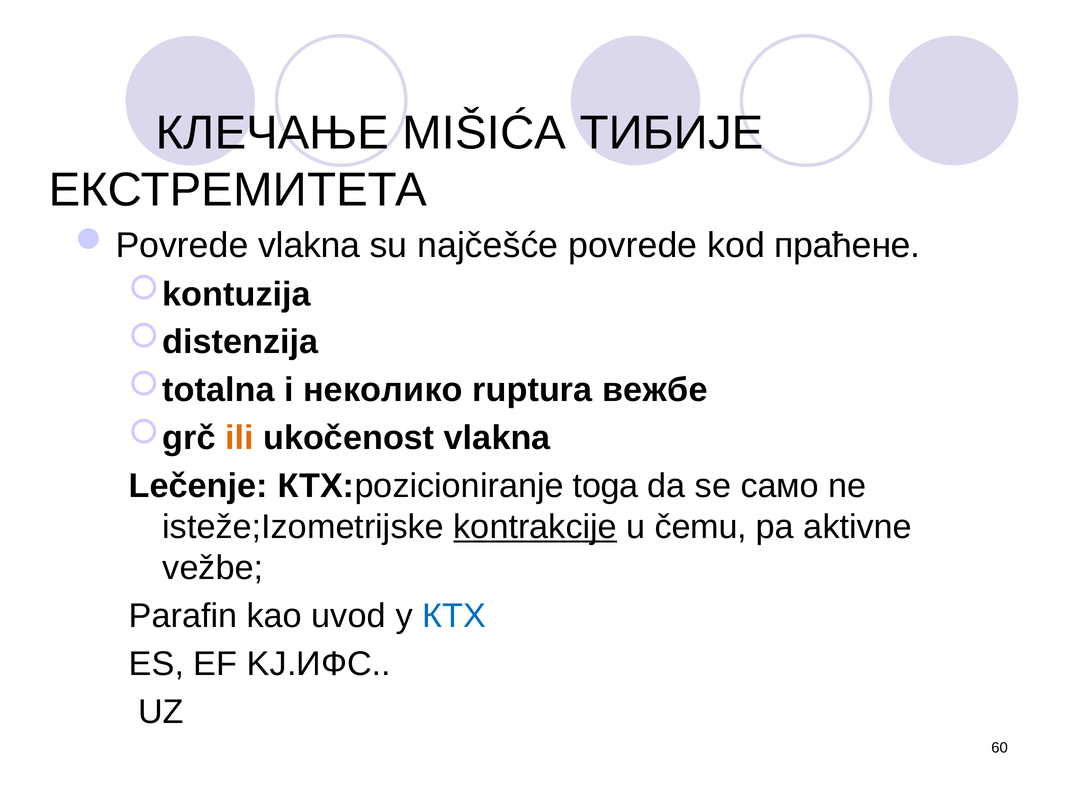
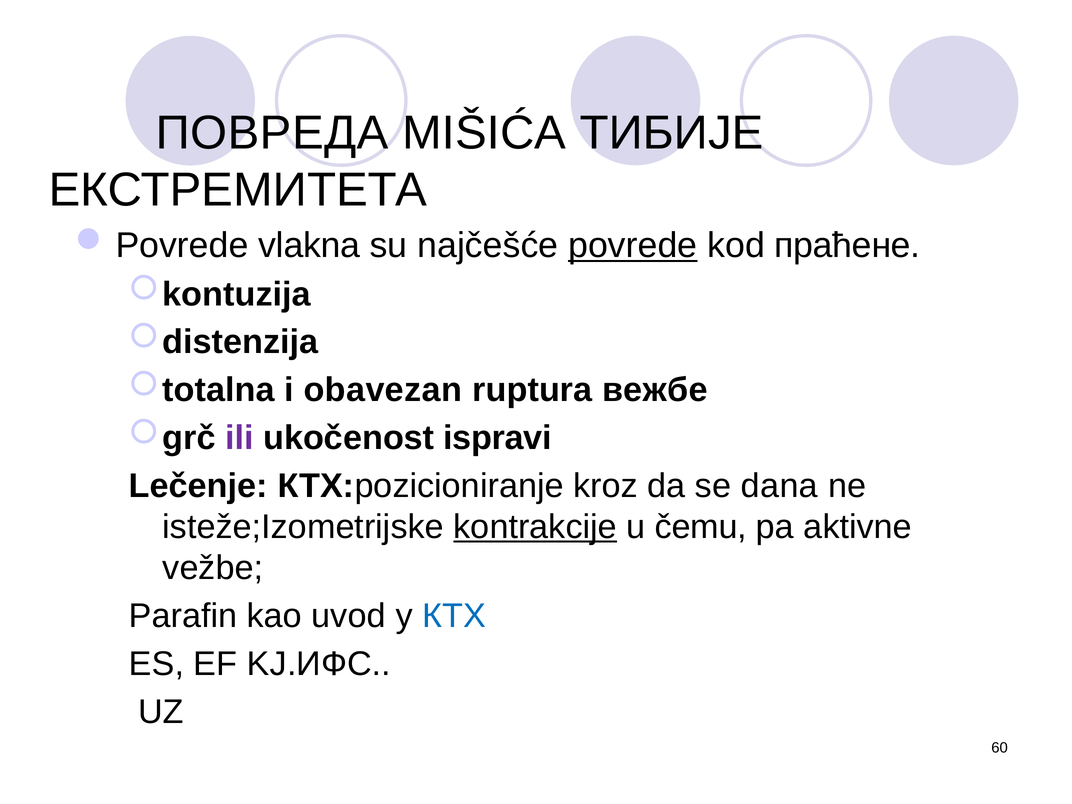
КЛЕЧАЊЕ: КЛЕЧАЊЕ -> ПОВРЕДА (272, 133)
povrede underline: none -> present (633, 246)
неколико: неколико -> obavezan (383, 390)
ili colour: orange -> purple (239, 438)
ukočenost vlakna: vlakna -> ispravi (497, 438)
toga: toga -> kroz (606, 486)
само: само -> dana (779, 486)
